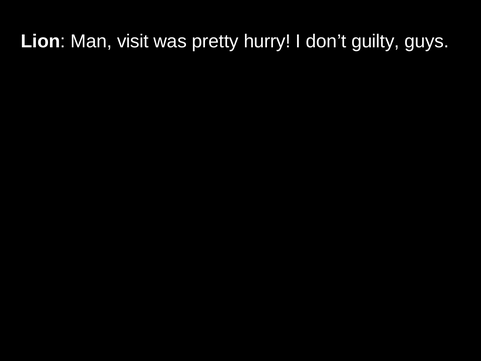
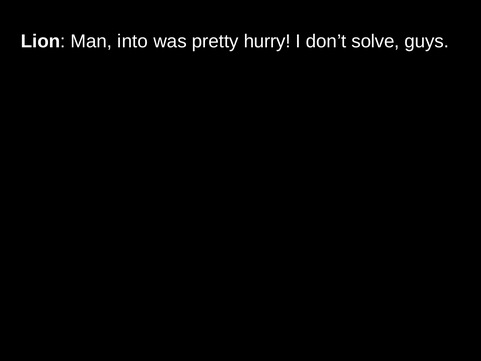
visit: visit -> into (133, 41)
guilty: guilty -> solve (375, 41)
